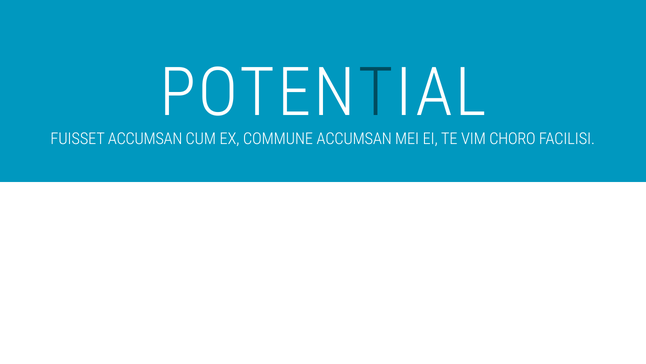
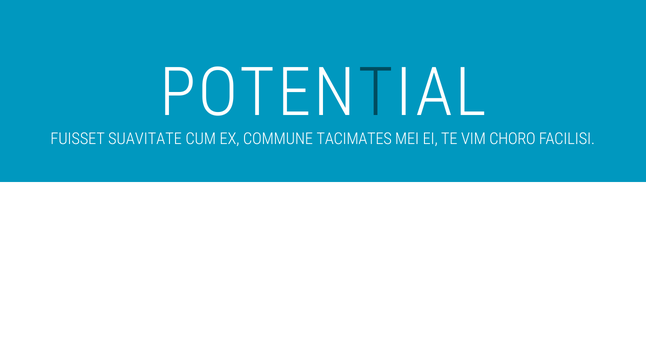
FUISSET ACCUMSAN: ACCUMSAN -> SUAVITATE (145, 139)
COMMUNE ACCUMSAN: ACCUMSAN -> TACIMATES (354, 139)
